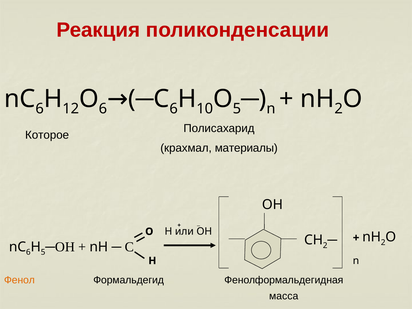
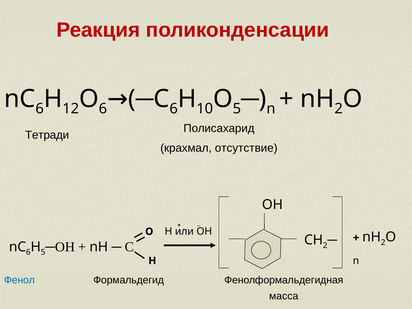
Которое: Которое -> Тетради (47, 135)
материалы: материалы -> отсутствие (246, 148)
Фенол colour: orange -> blue (19, 280)
